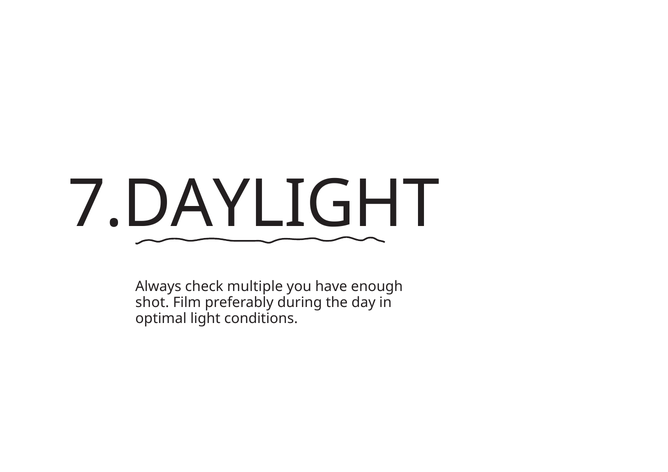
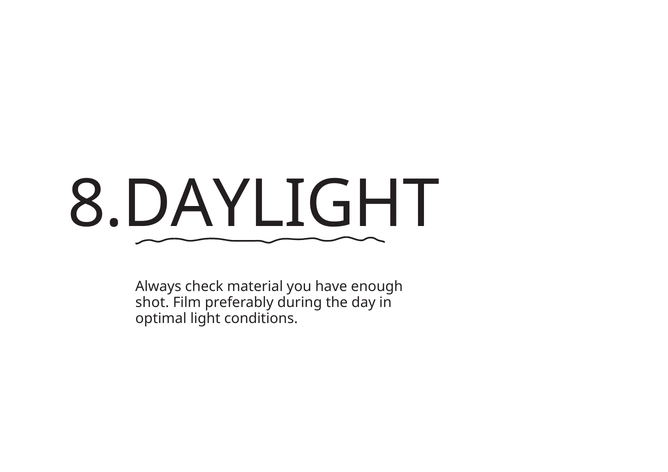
7.DAYLIGHT: 7.DAYLIGHT -> 8.DAYLIGHT (254, 204)
multiple: multiple -> material (255, 287)
